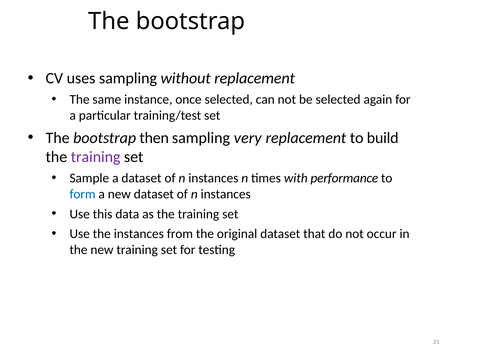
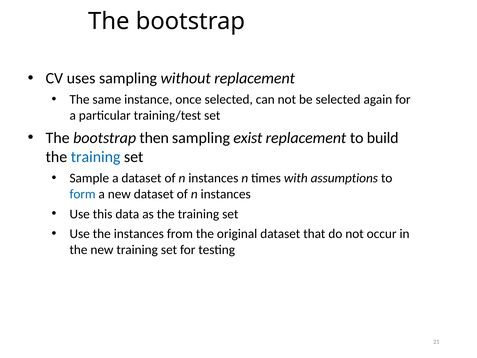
very: very -> exist (248, 138)
training colour: purple -> blue (96, 157)
performance: performance -> assumptions (344, 178)
